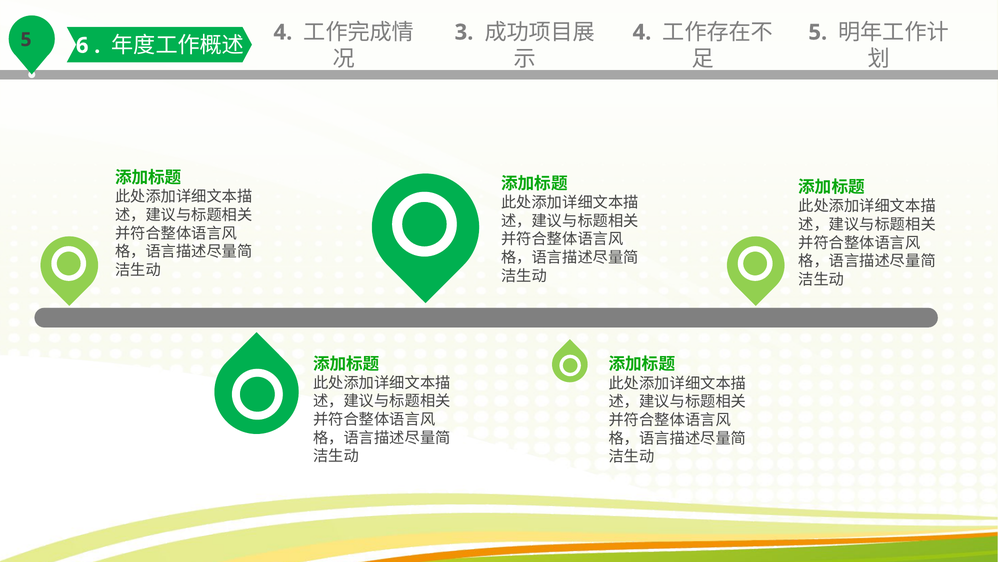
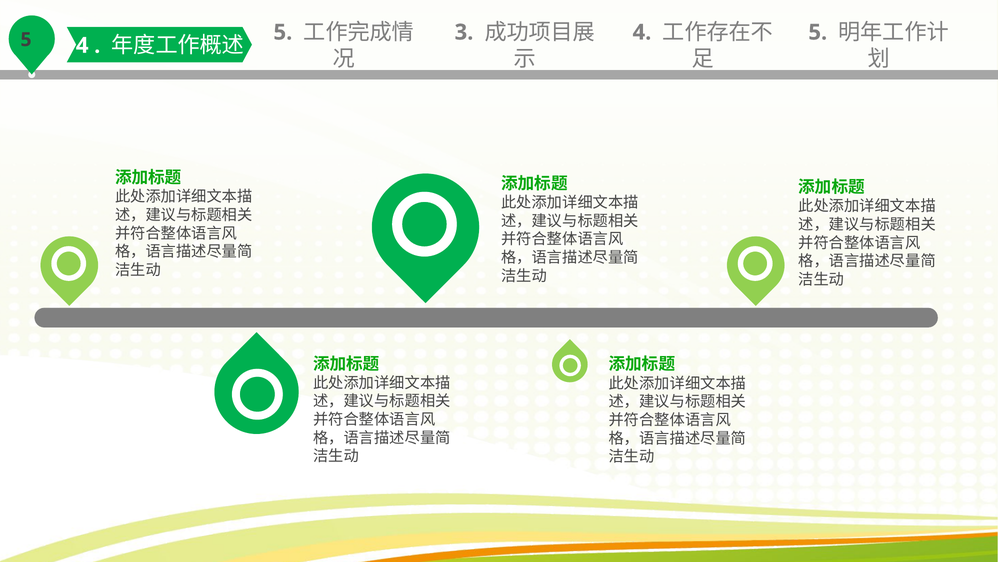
5 6: 6 -> 4 (82, 45)
4: 4 -> 5 (283, 32)
